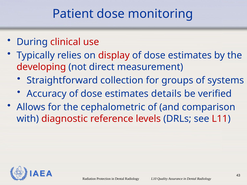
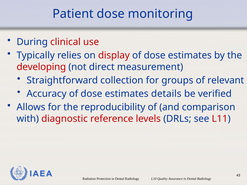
systems: systems -> relevant (226, 80)
cephalometric: cephalometric -> reproducibility (113, 107)
